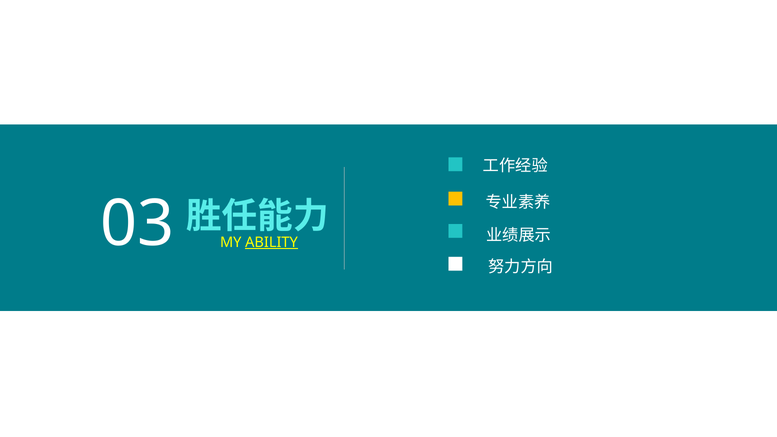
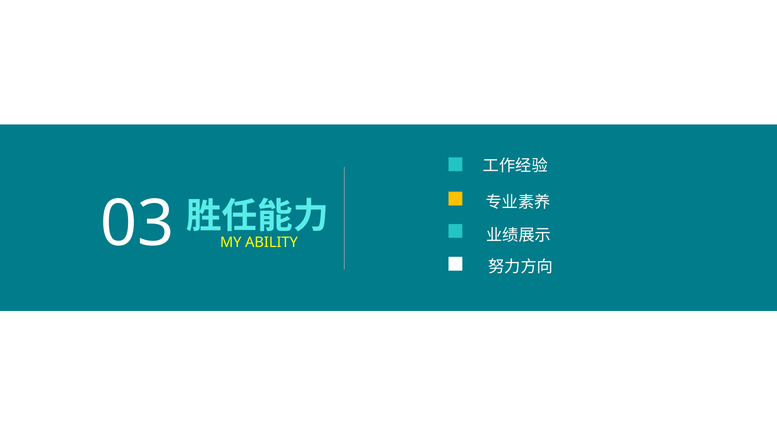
ABILITY underline: present -> none (272, 242)
